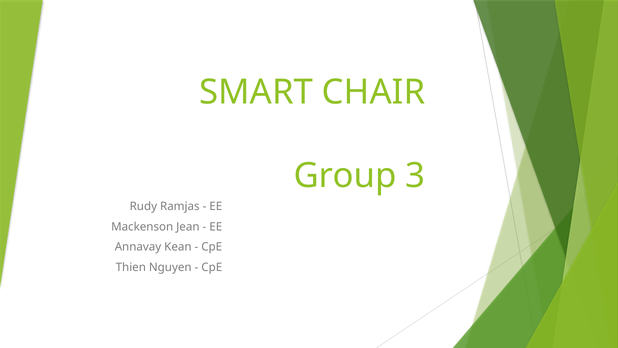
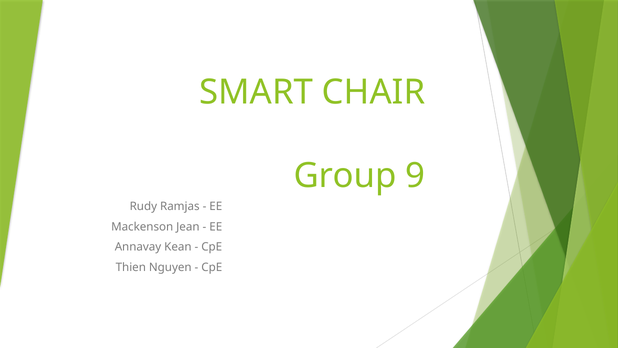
3: 3 -> 9 (415, 175)
